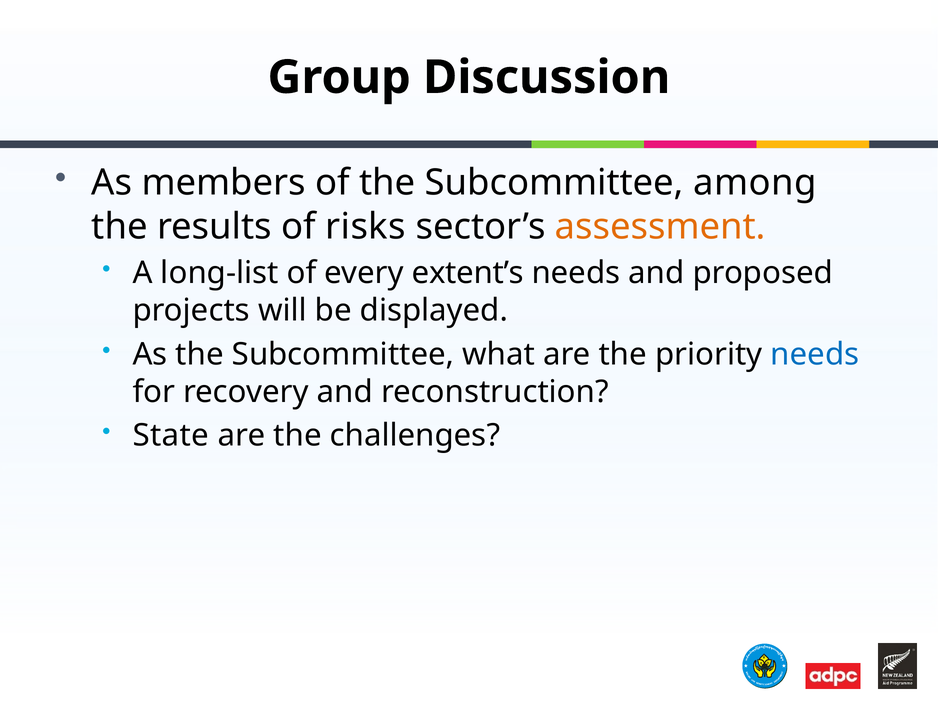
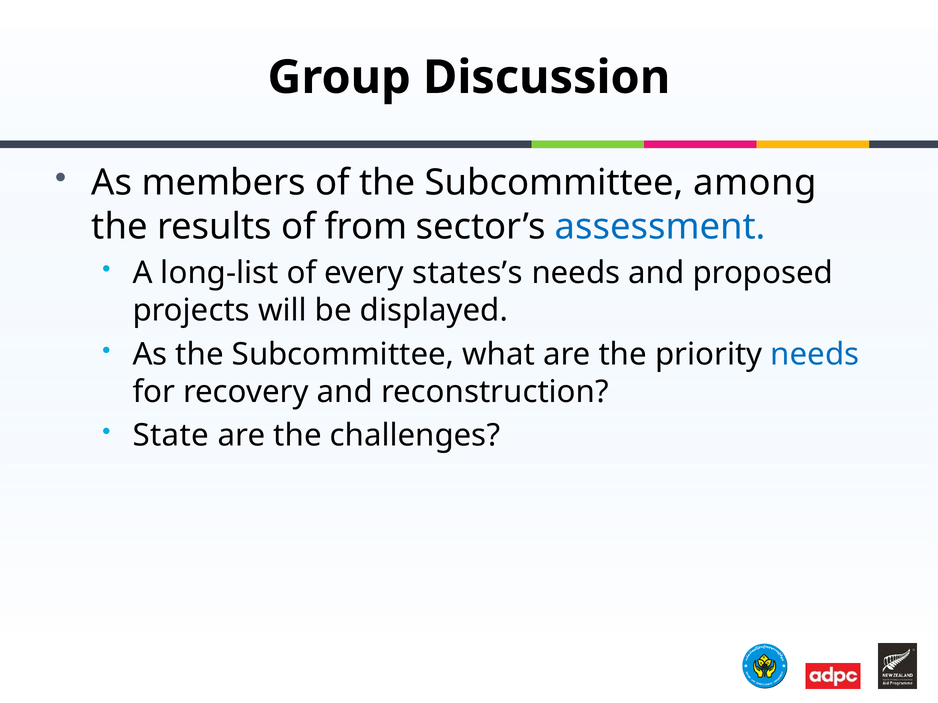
risks: risks -> from (366, 227)
assessment colour: orange -> blue (660, 227)
extent’s: extent’s -> states’s (467, 273)
